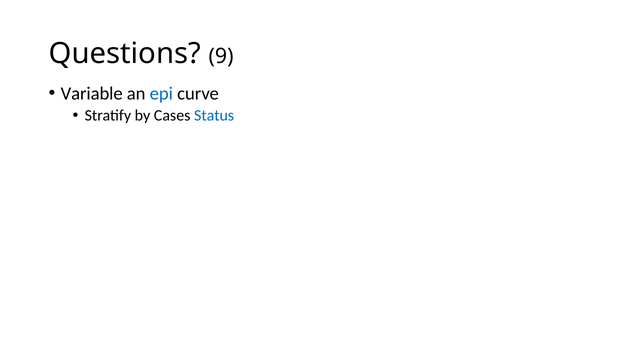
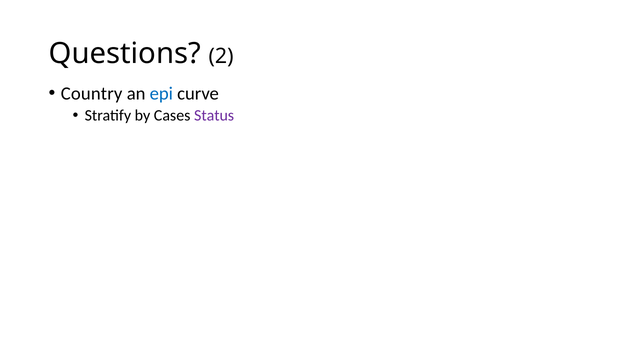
9: 9 -> 2 (221, 56)
Variable: Variable -> Country (92, 94)
Status colour: blue -> purple (214, 116)
